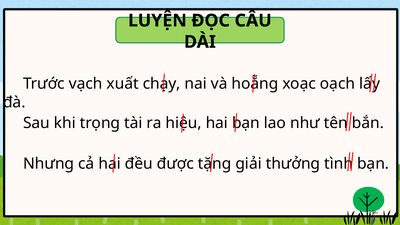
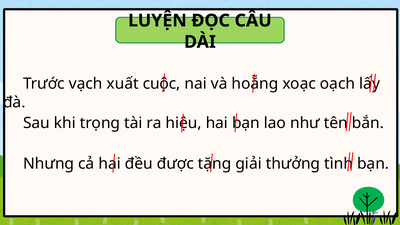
chạy: chạy -> cuộc (162, 84)
